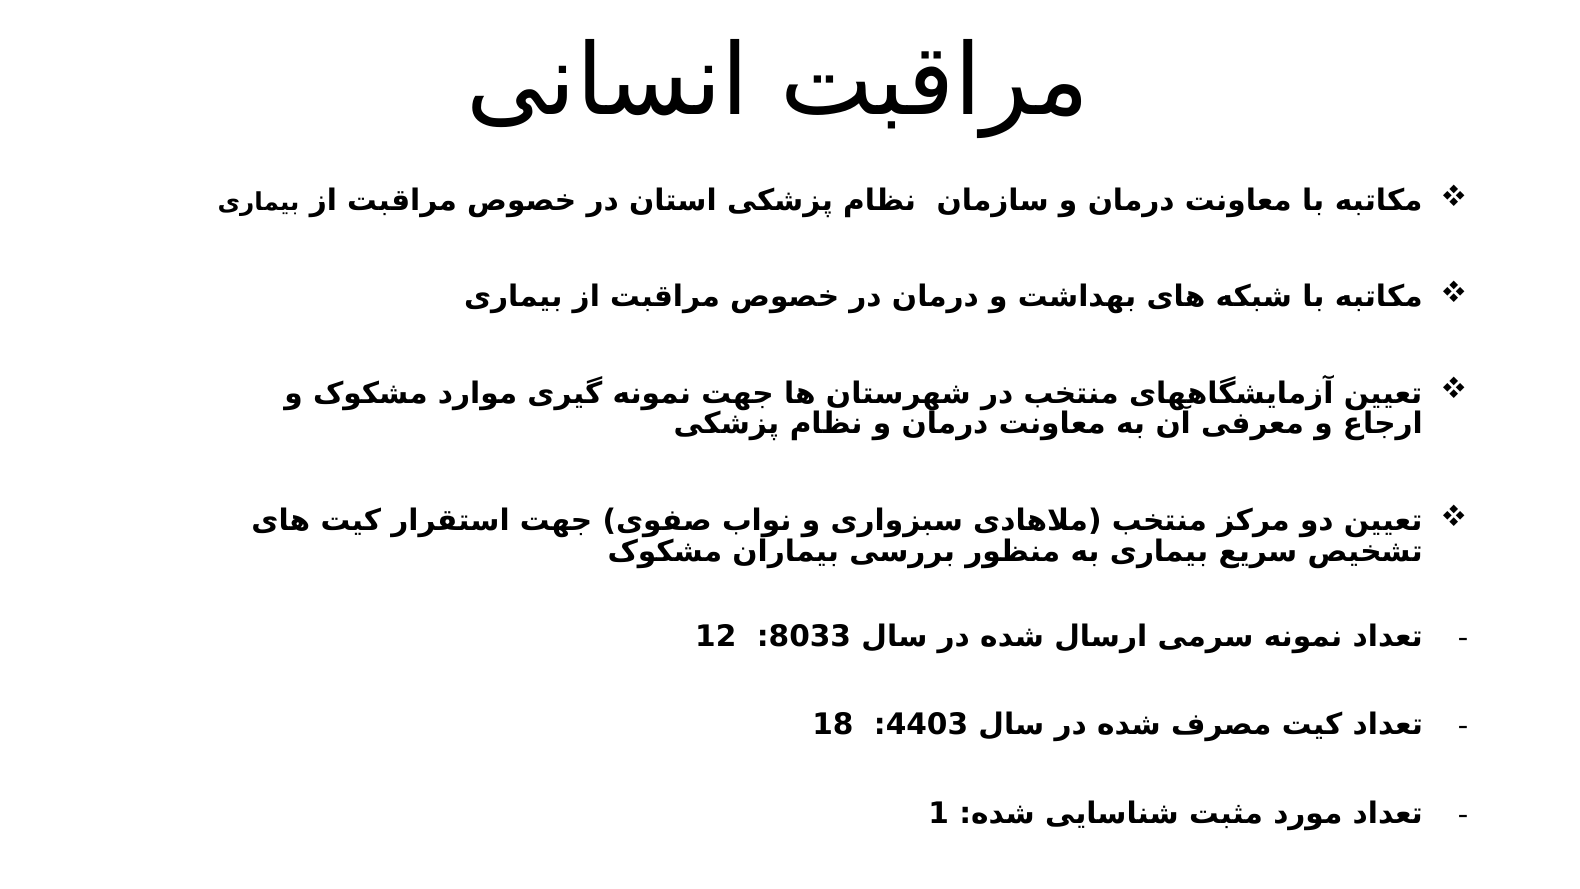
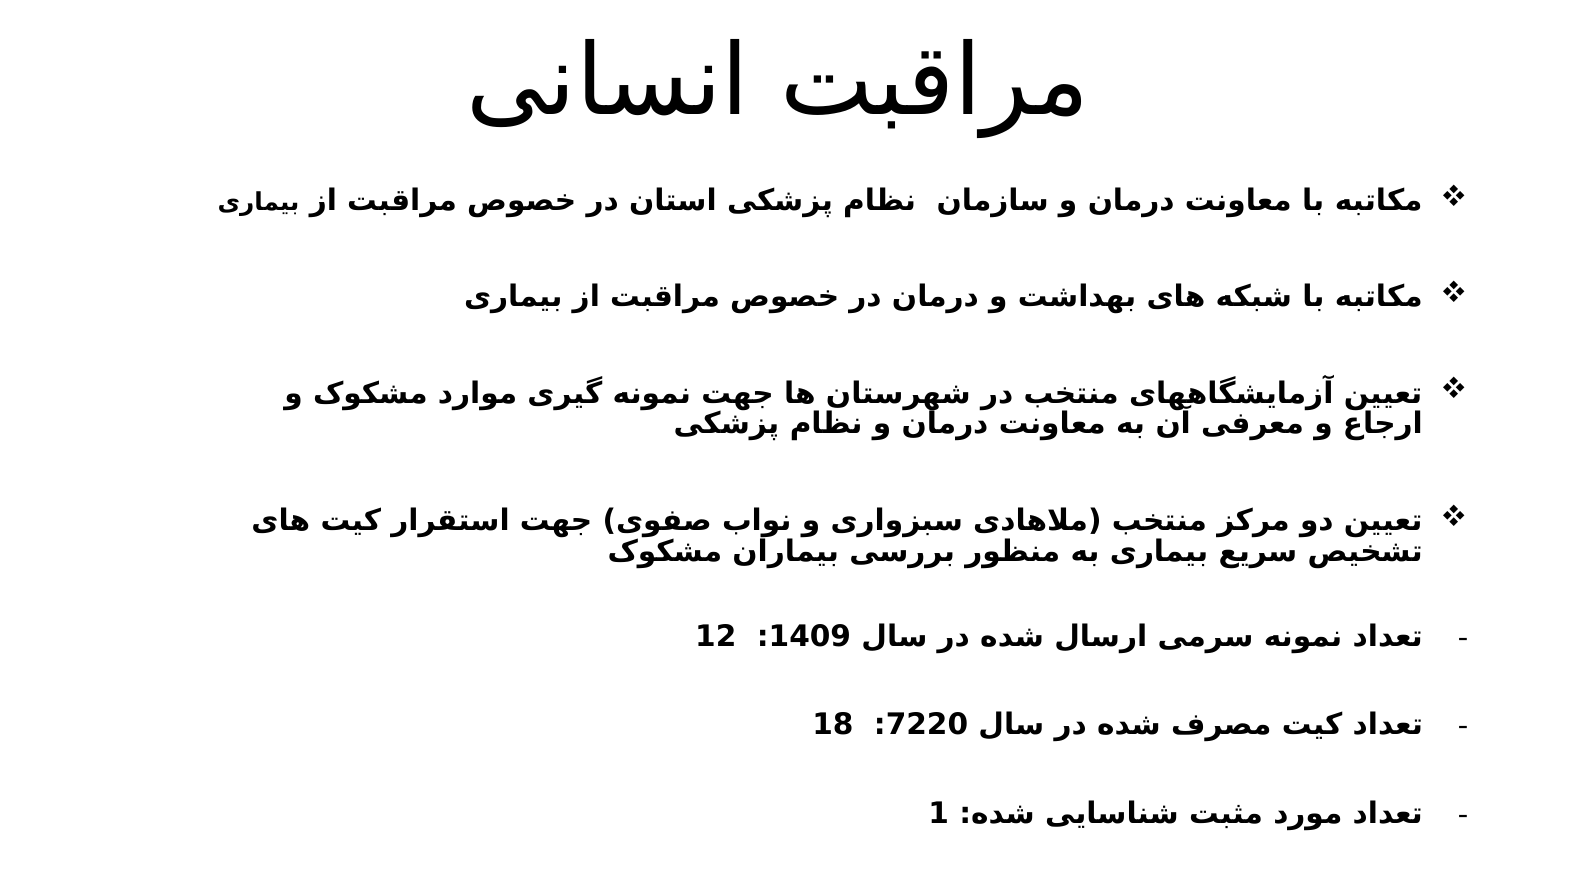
8033: 8033 -> 1409 (810, 636)
4403: 4403 -> 7220 (927, 725)
